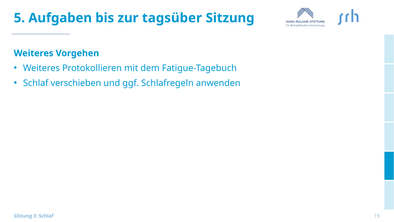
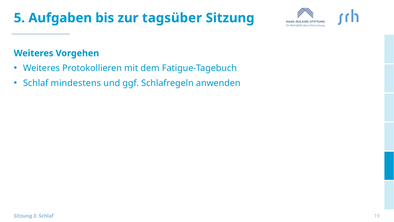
verschieben: verschieben -> mindestens (76, 83)
